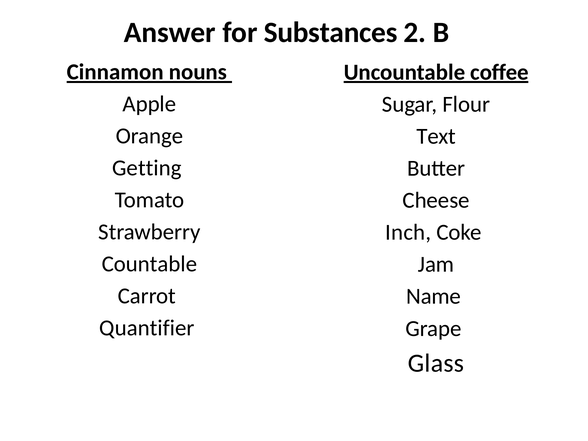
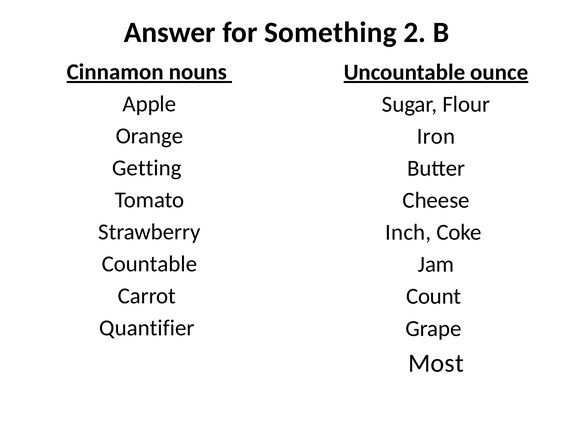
Substances: Substances -> Something (330, 32)
coffee: coffee -> ounce (499, 72)
Text: Text -> Iron (436, 136)
Name: Name -> Count (434, 296)
Glass: Glass -> Most (436, 363)
